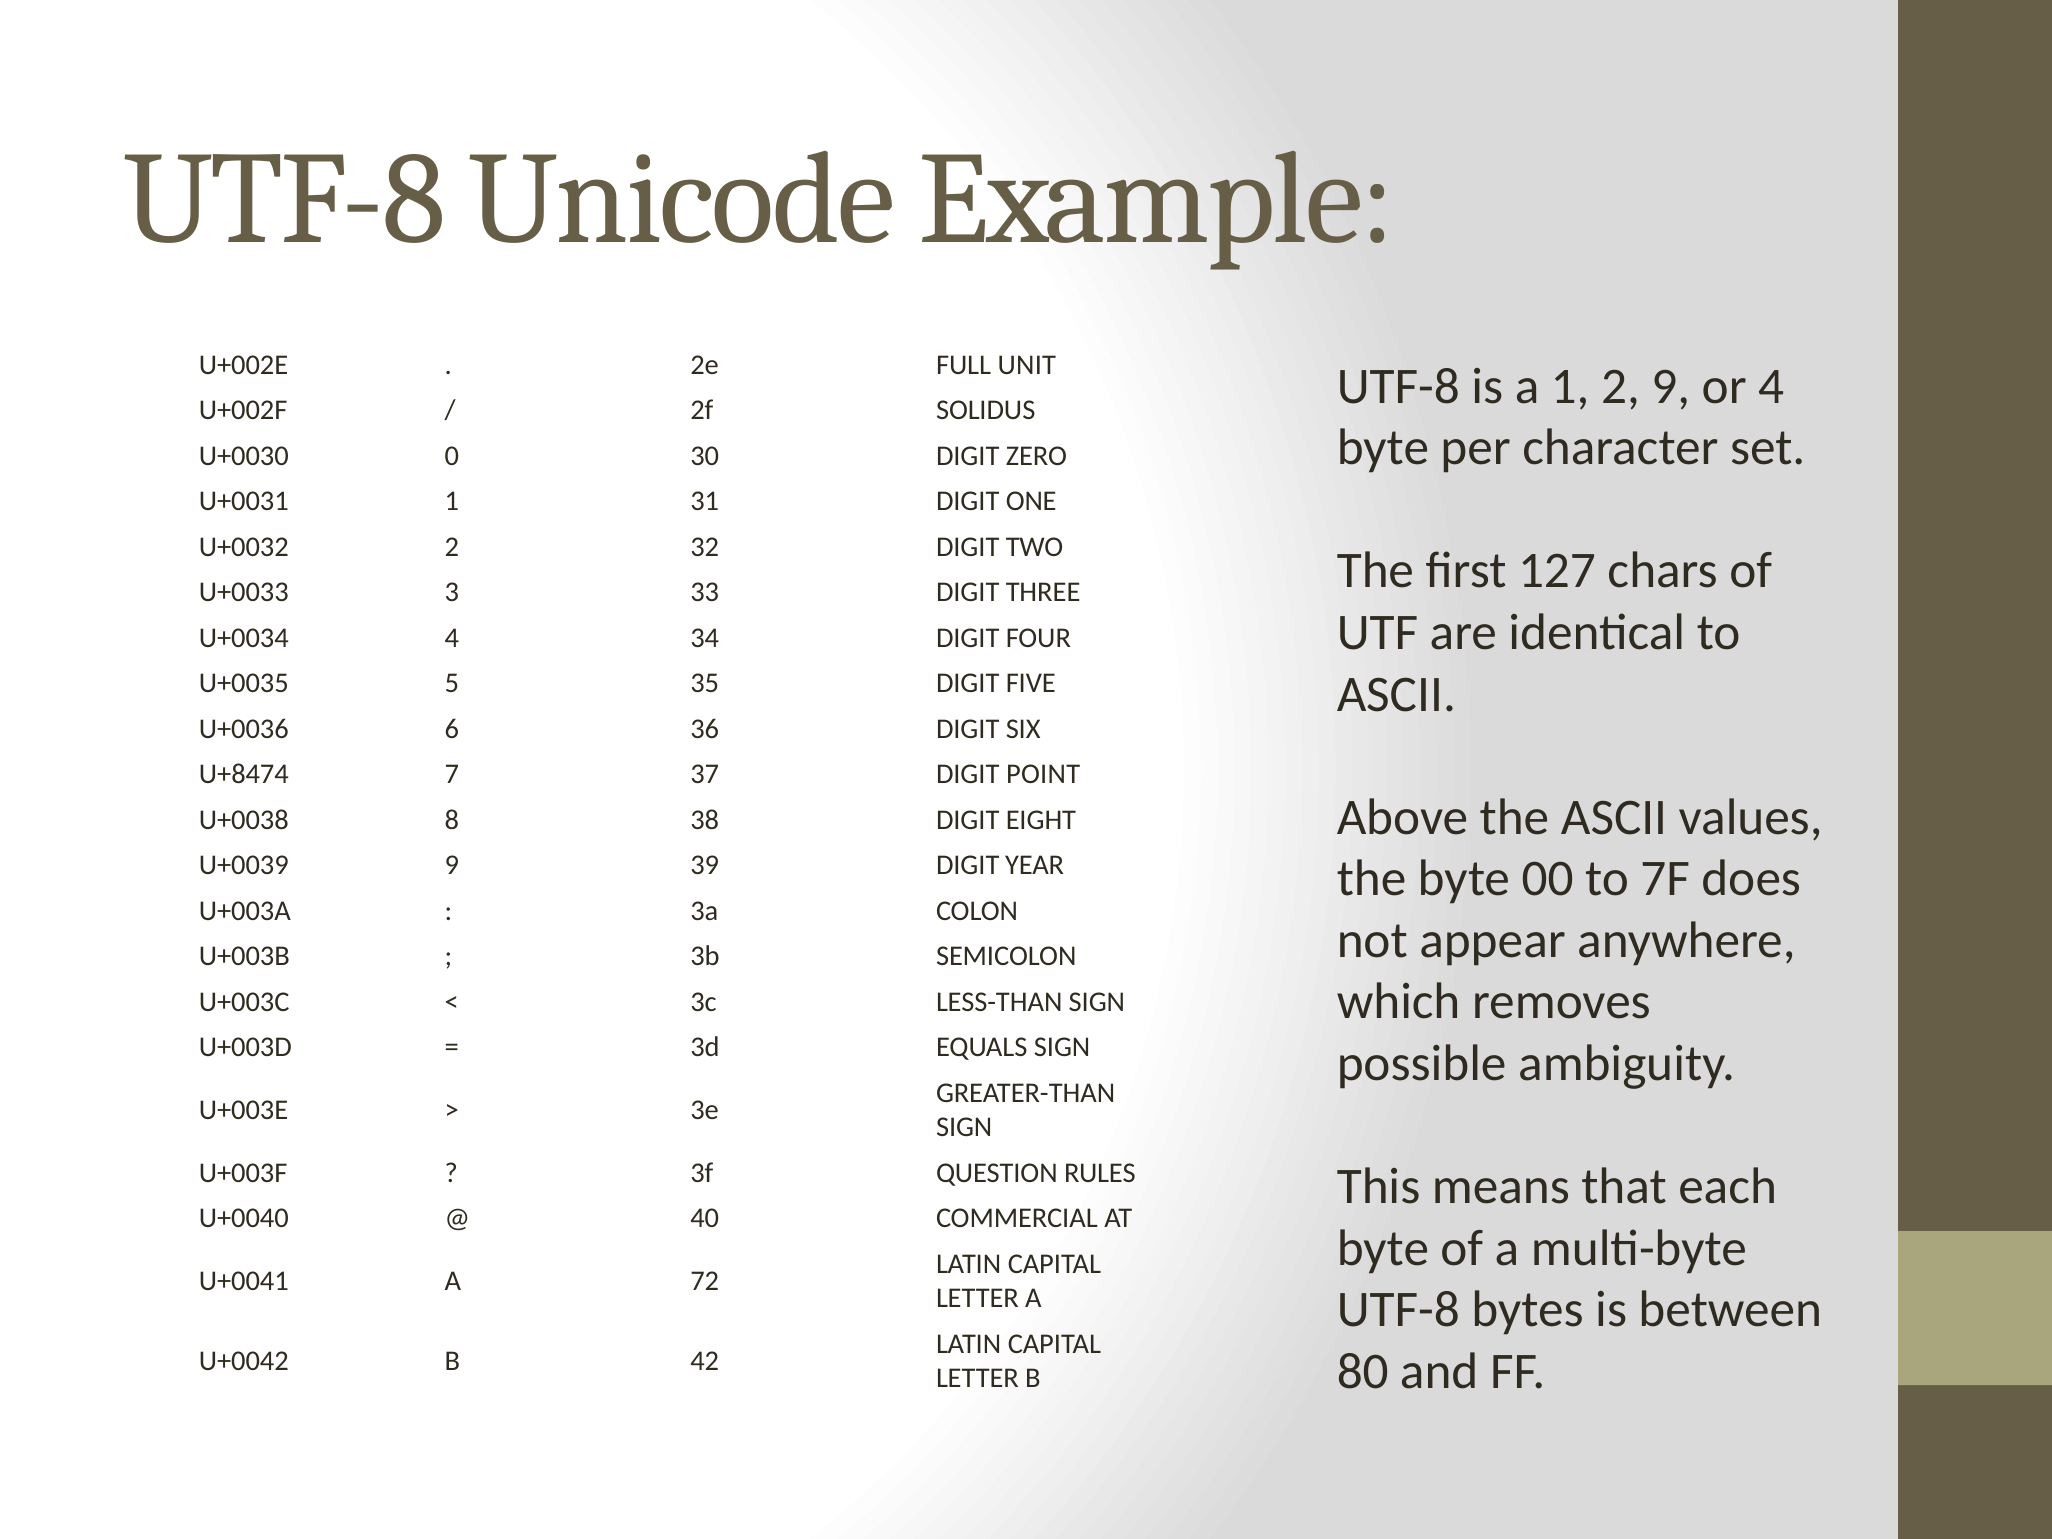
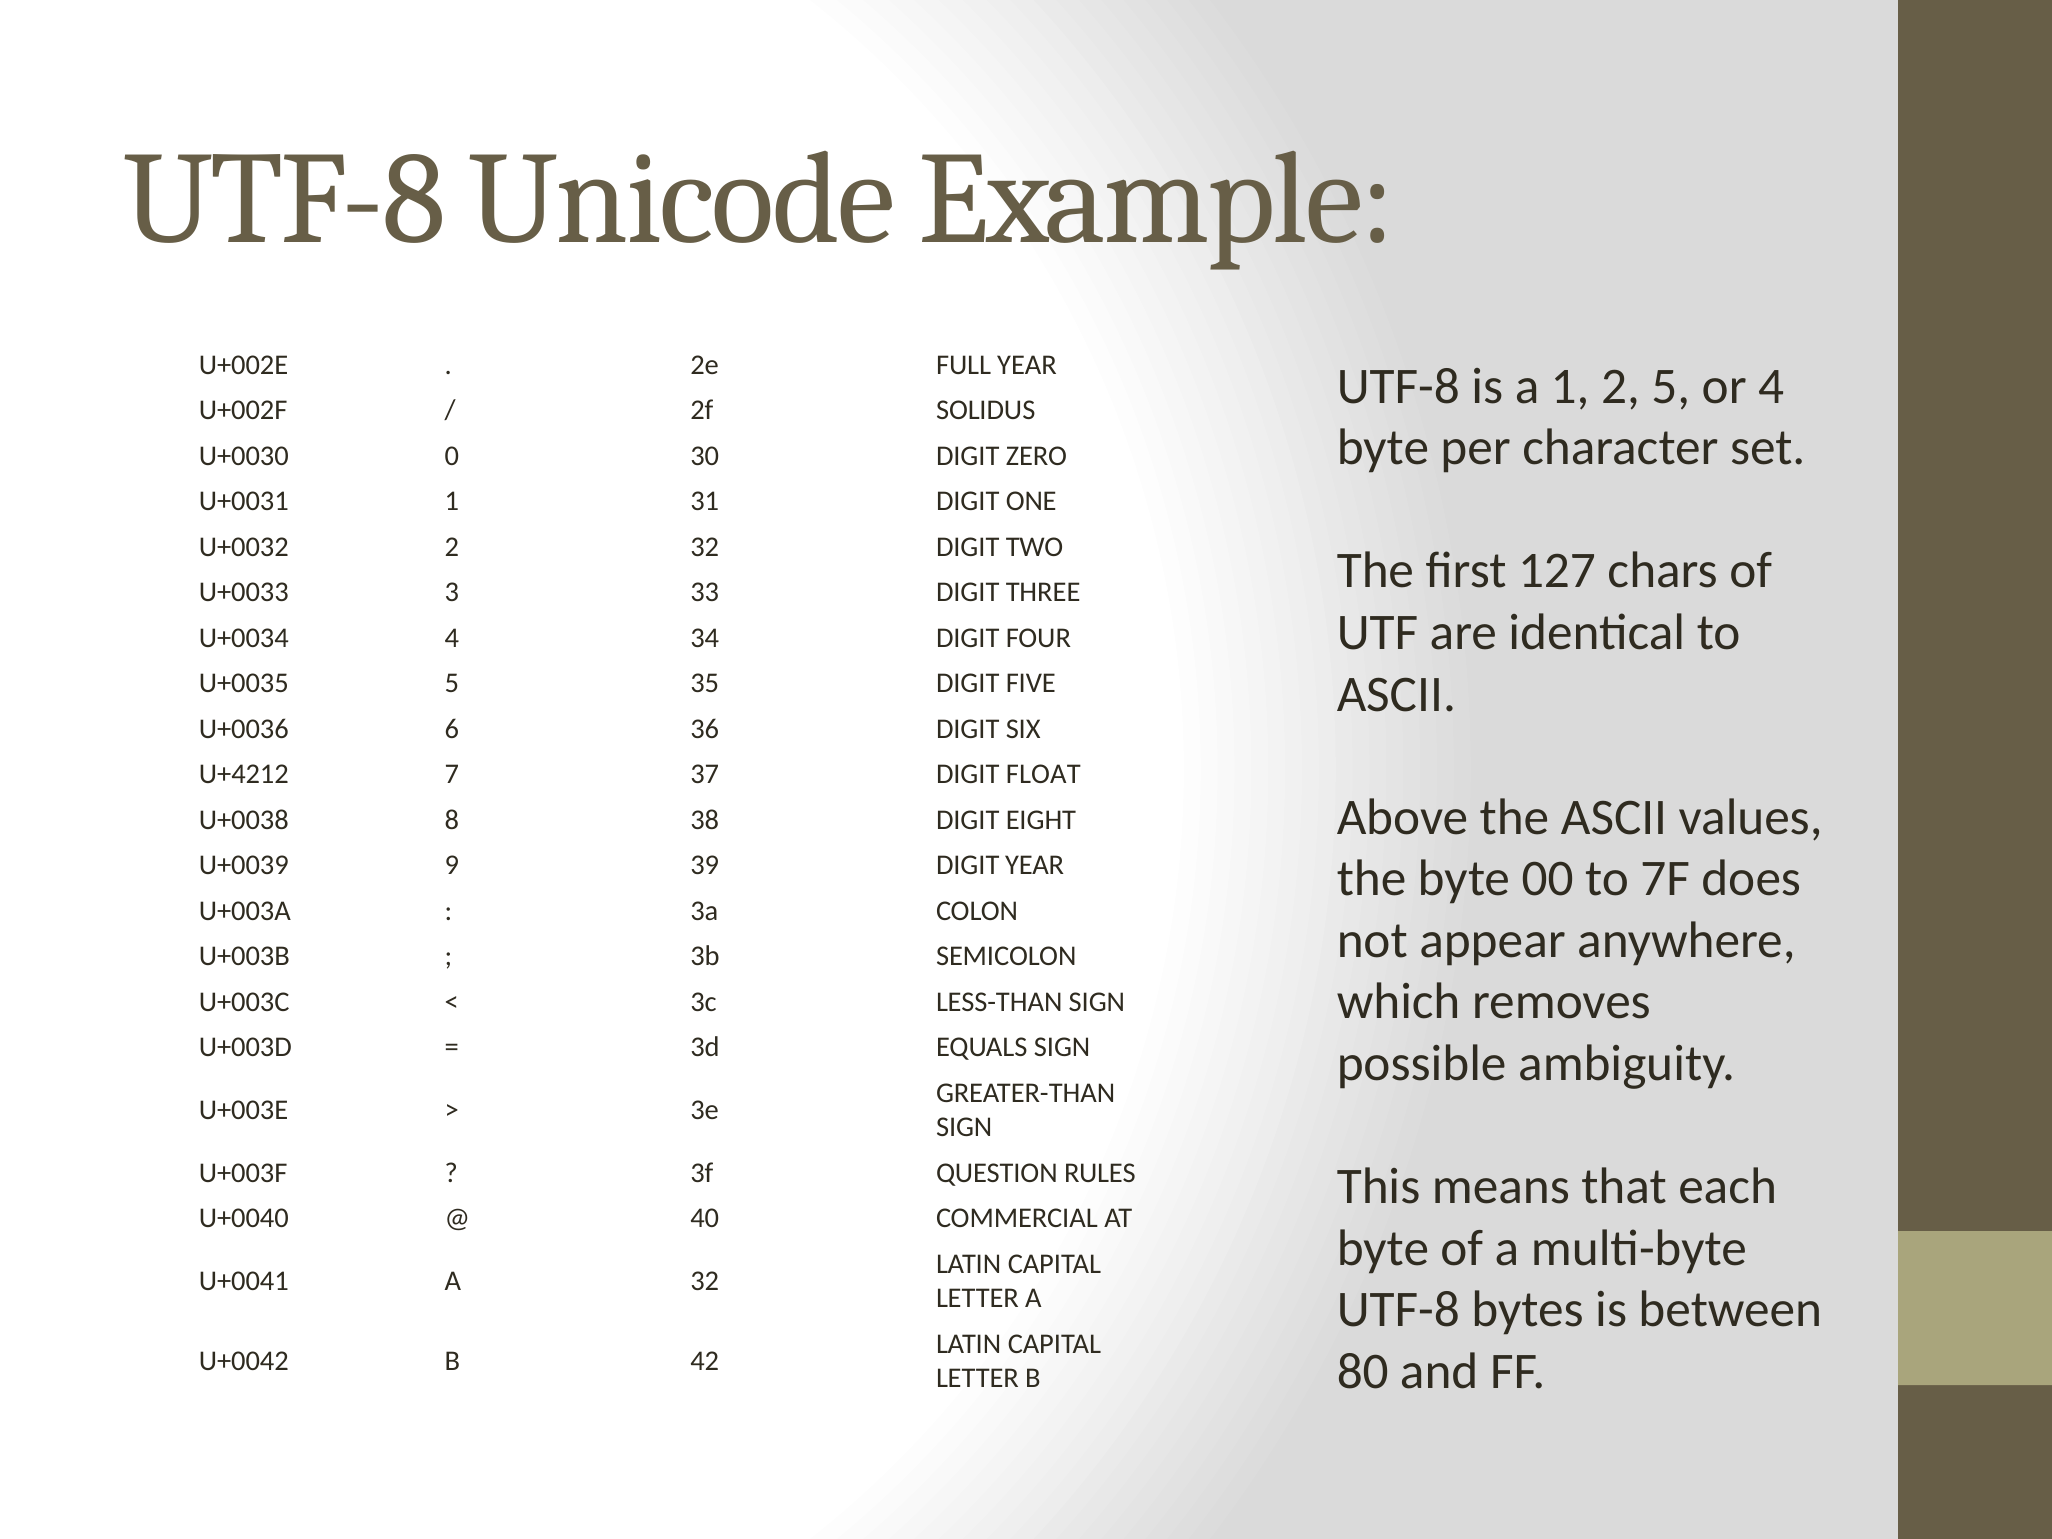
FULL UNIT: UNIT -> YEAR (1027, 365)
2 9: 9 -> 5 (1671, 386)
U+8474: U+8474 -> U+4212 (244, 774)
POINT: POINT -> FLOAT (1043, 774)
A 72: 72 -> 32 (705, 1281)
